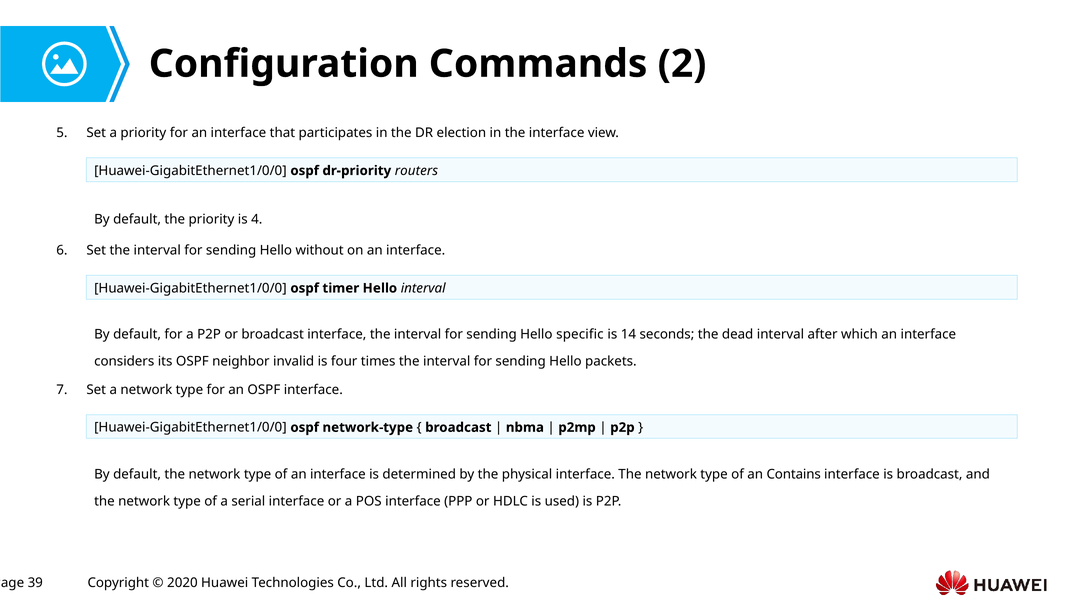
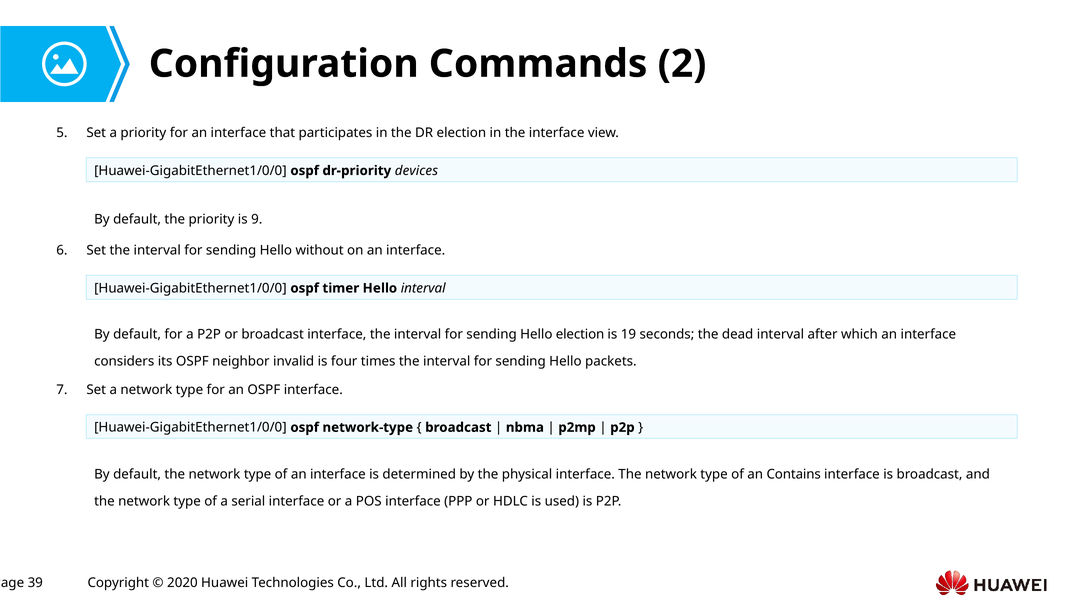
routers: routers -> devices (416, 171)
4: 4 -> 9 (257, 219)
Hello specific: specific -> election (580, 334)
14: 14 -> 19 (628, 334)
